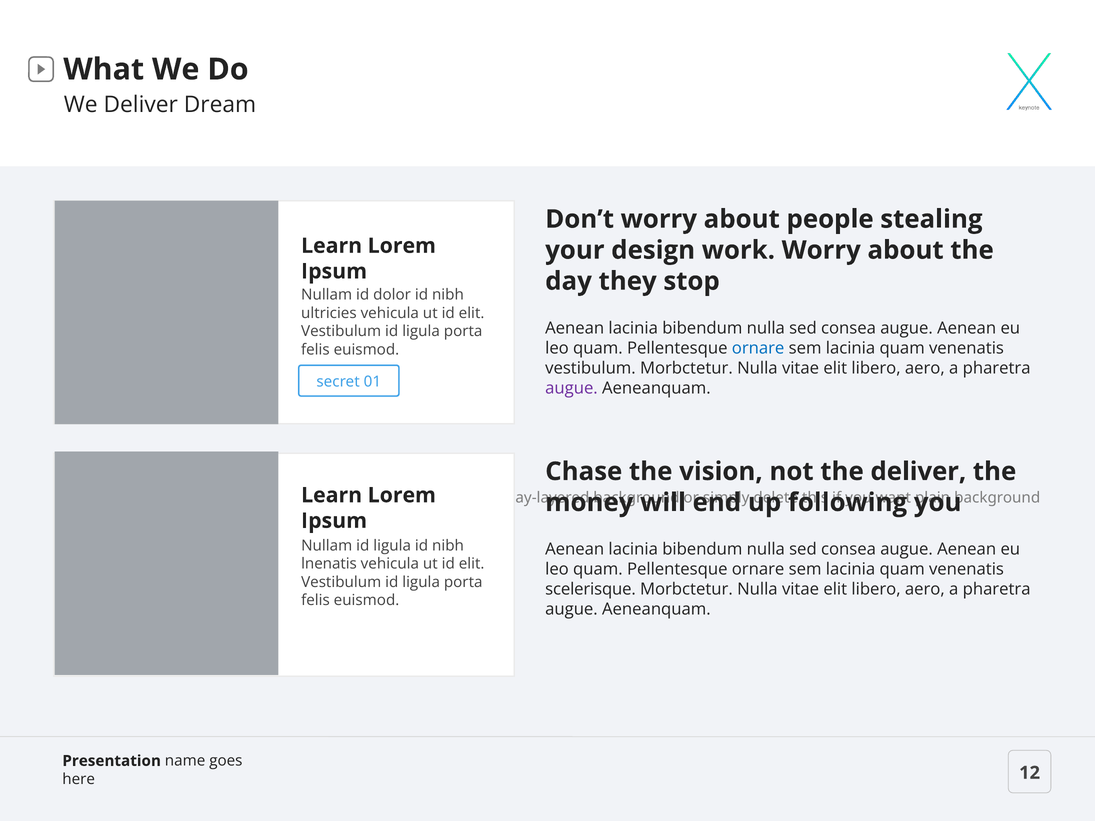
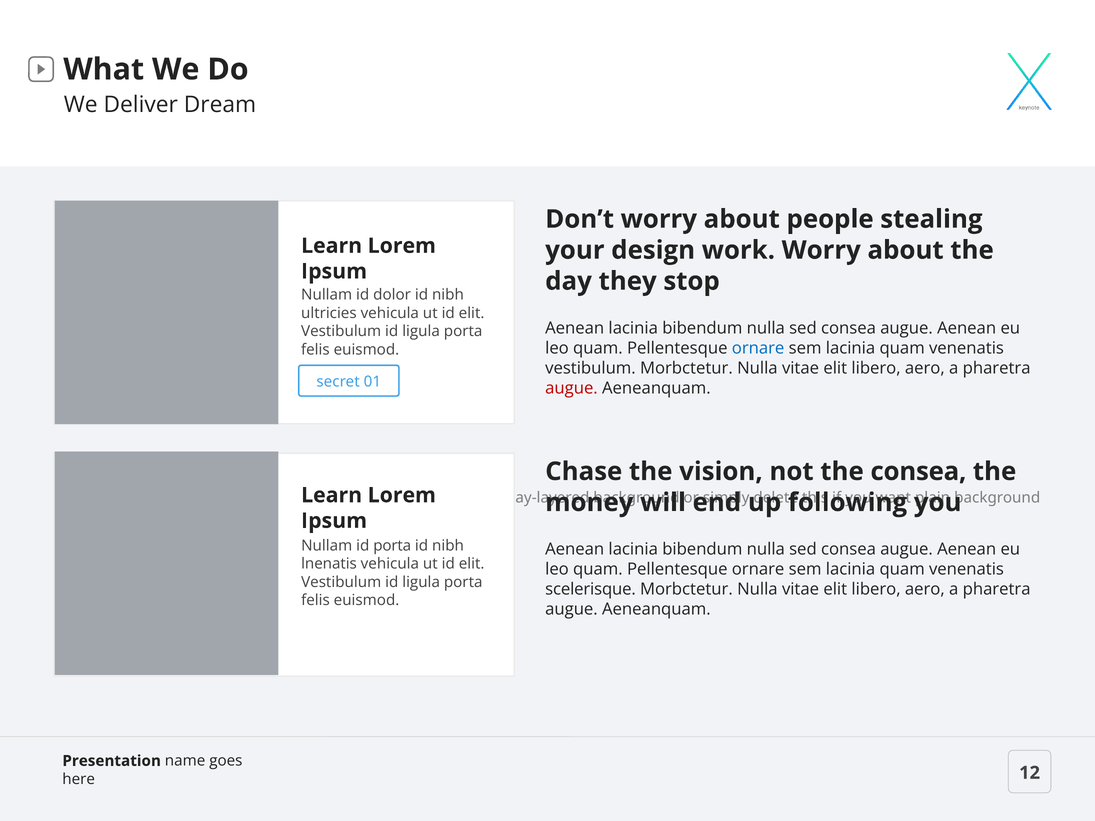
augue colour: purple -> red (571, 388)
the deliver: deliver -> consea (918, 472)
Nullam id ligula: ligula -> porta (392, 546)
